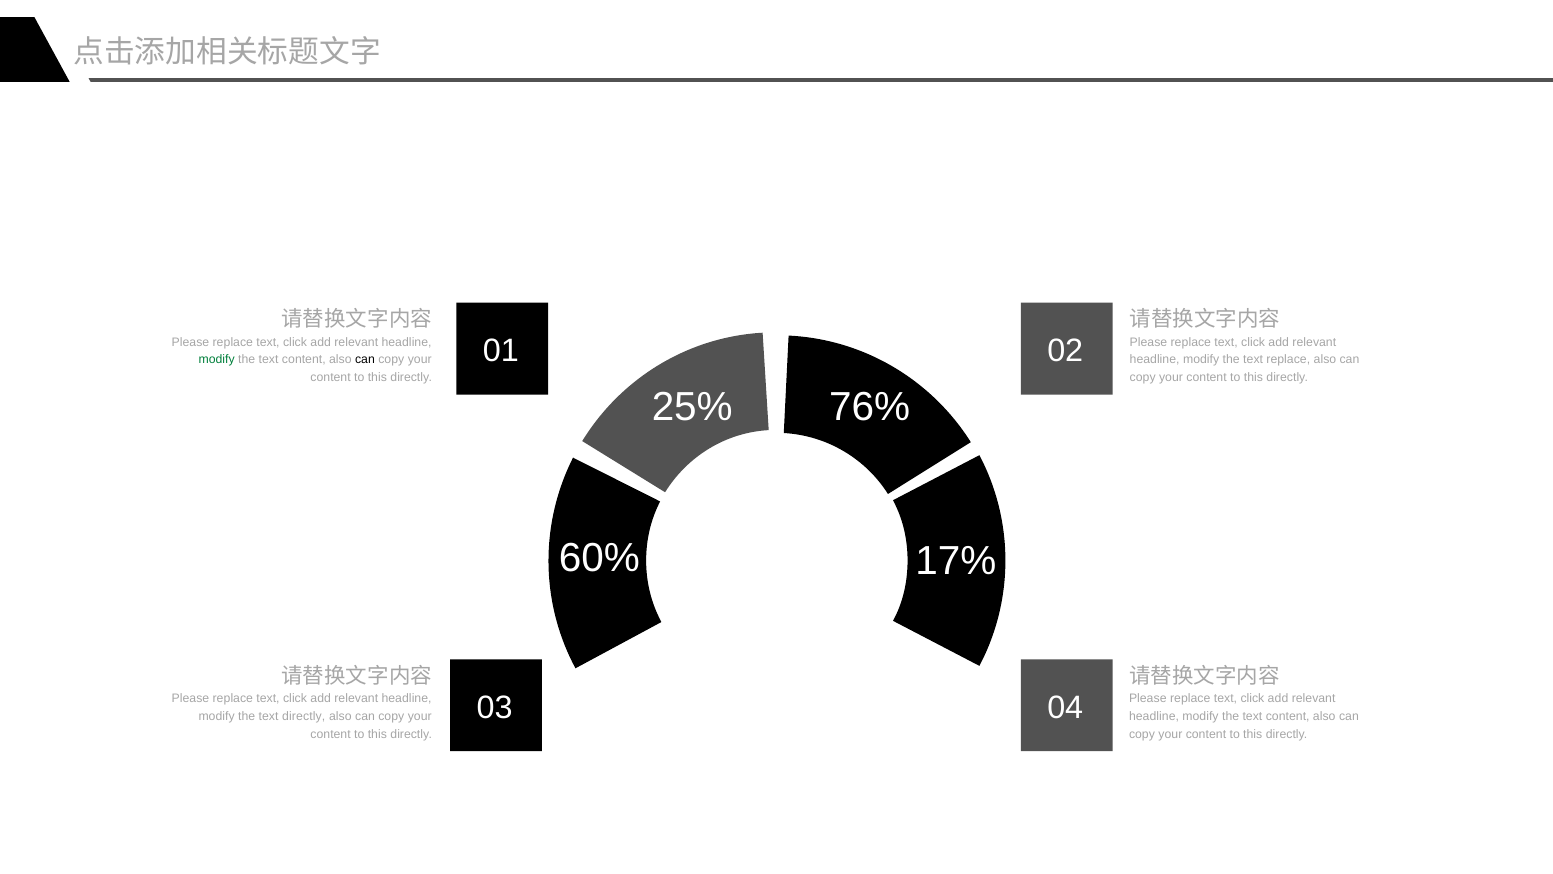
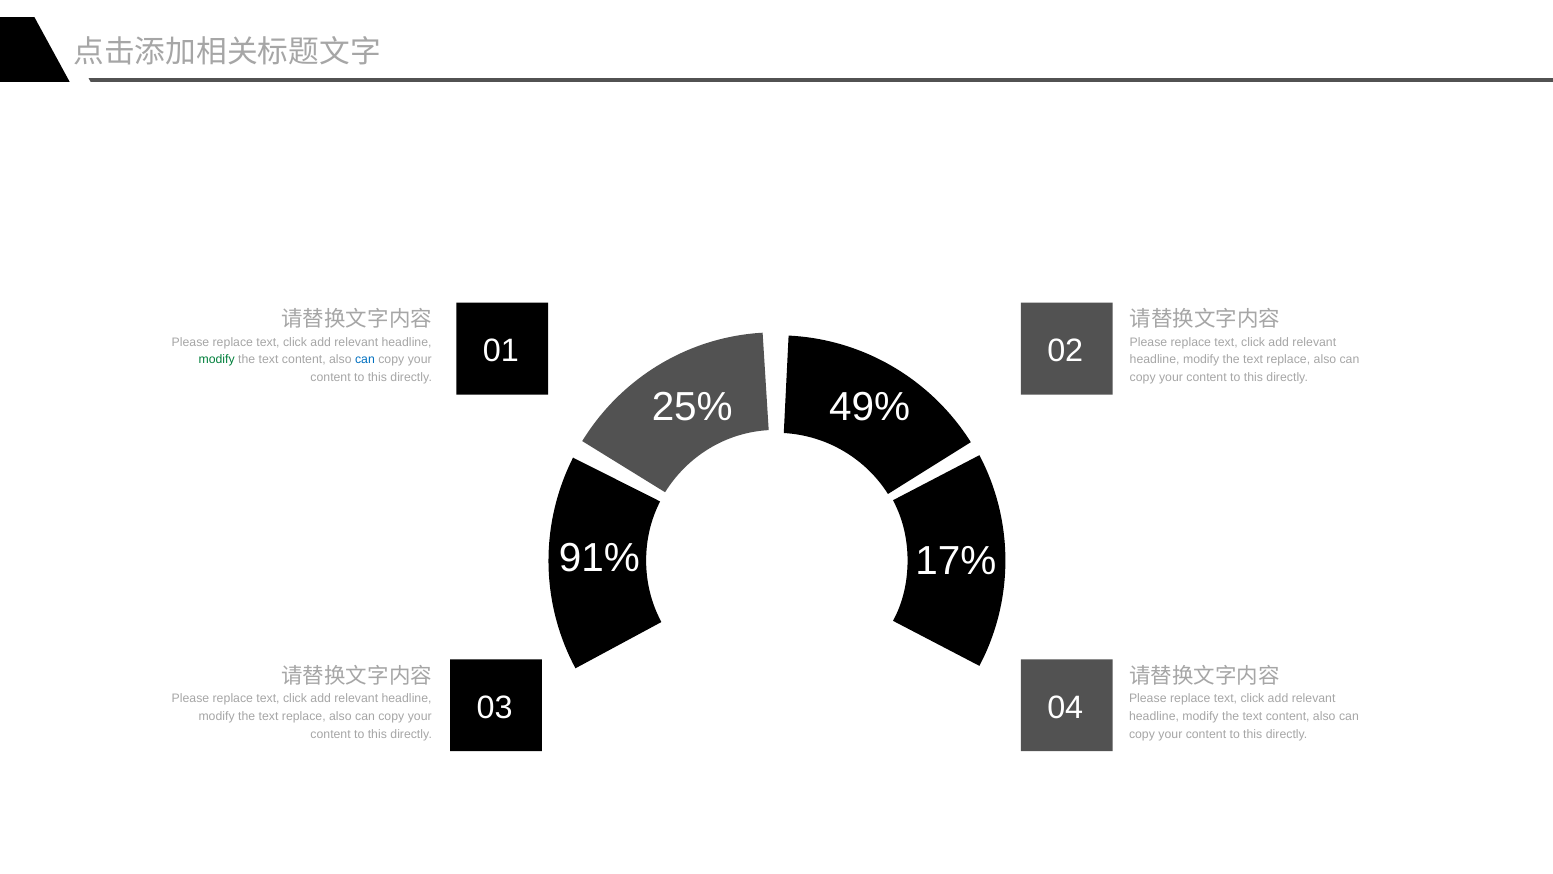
can colour: black -> blue (365, 360)
76%: 76% -> 49% (870, 407)
60%: 60% -> 91% (599, 558)
directly: directly -> replace (304, 716)
